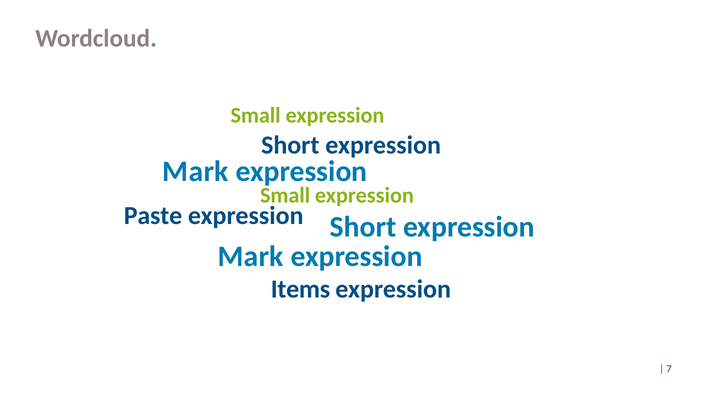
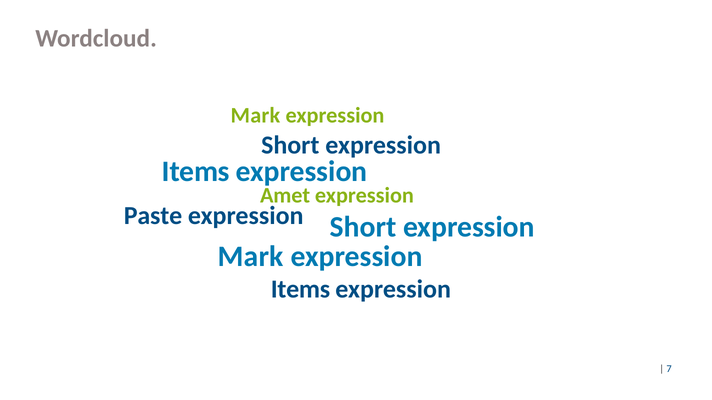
Small: Small -> Mark (255, 116)
Mark: Mark -> Items (196, 172)
Small: Small -> Amet (285, 196)
